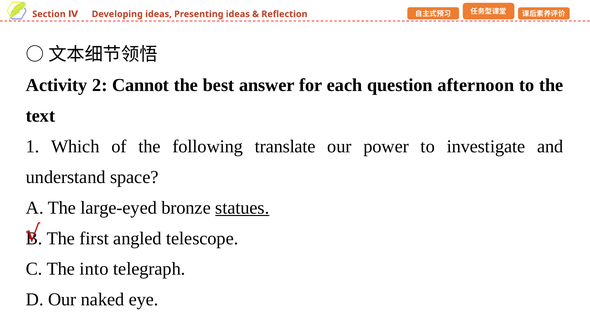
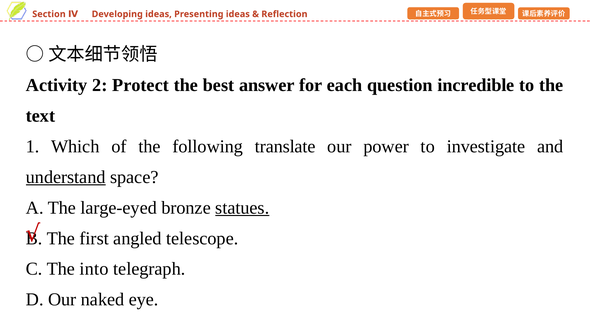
Cannot: Cannot -> Protect (141, 85)
afternoon: afternoon -> incredible (476, 85)
understand underline: none -> present (66, 177)
